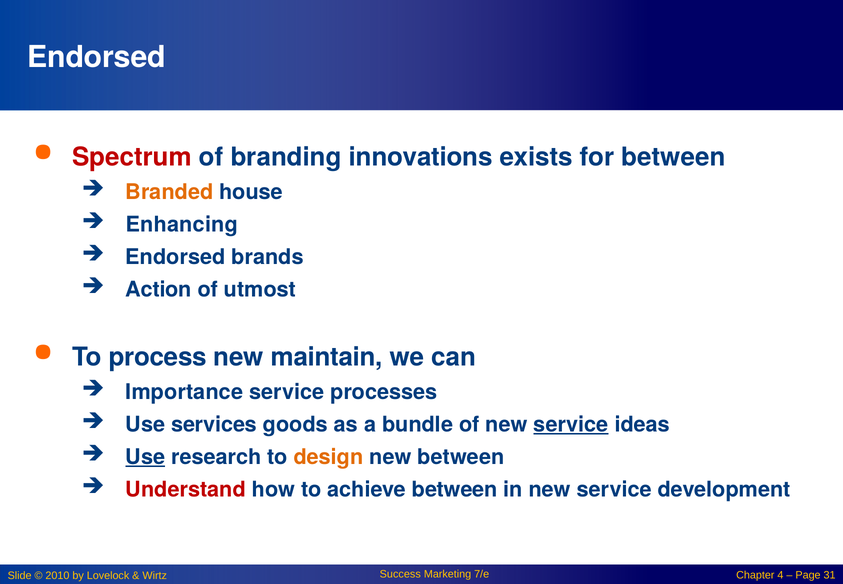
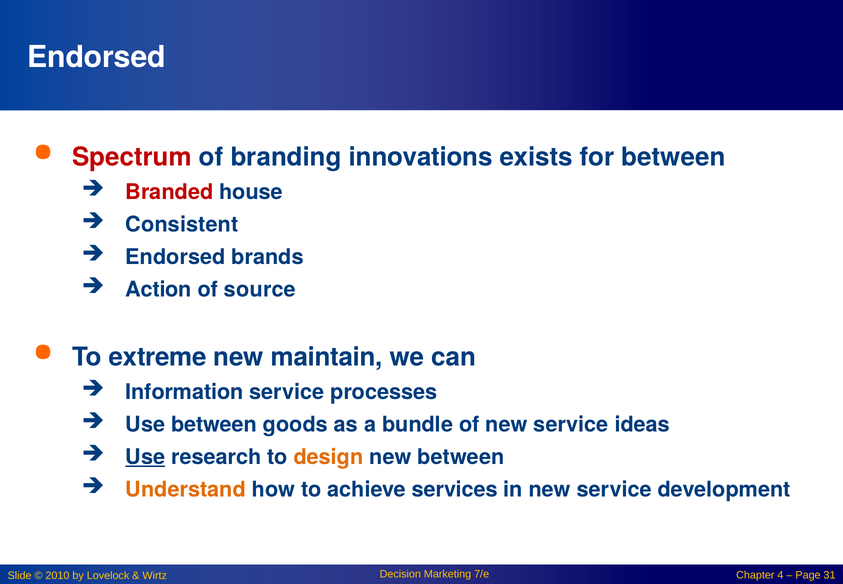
Branded colour: orange -> red (169, 192)
Enhancing: Enhancing -> Consistent (182, 224)
utmost: utmost -> source (260, 289)
process: process -> extreme (158, 357)
Importance: Importance -> Information (184, 392)
Use services: services -> between (214, 424)
service underline: present -> none (571, 424)
Understand colour: red -> orange (186, 489)
achieve between: between -> services (455, 489)
Success: Success -> Decision (400, 574)
